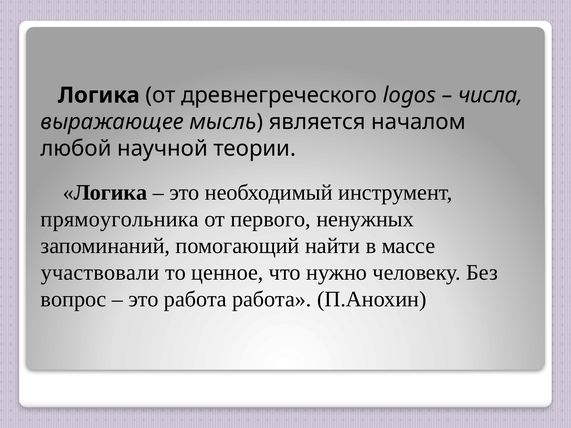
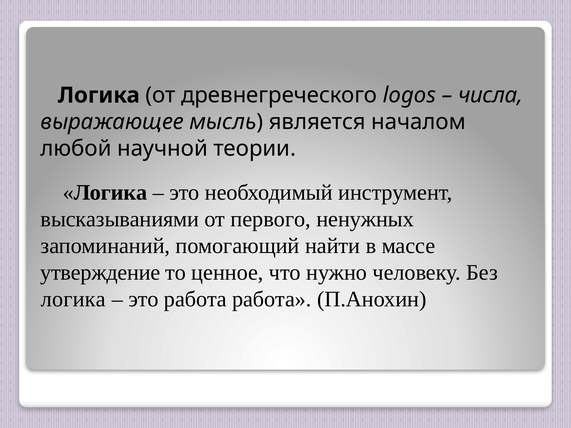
прямоугольника: прямоугольника -> высказываниями (120, 219)
участвовали: участвовали -> утверждение (100, 273)
вопрос: вопрос -> логика (73, 299)
